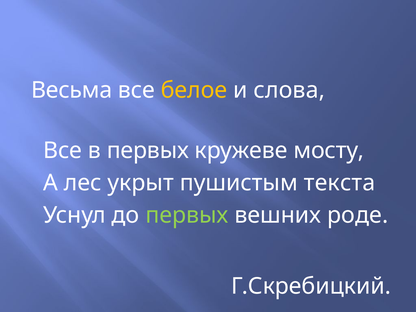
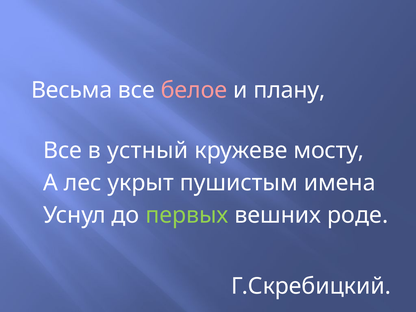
белое colour: yellow -> pink (194, 90)
слова: слова -> плану (289, 90)
в первых: первых -> устный (148, 150)
текста: текста -> имена (340, 183)
